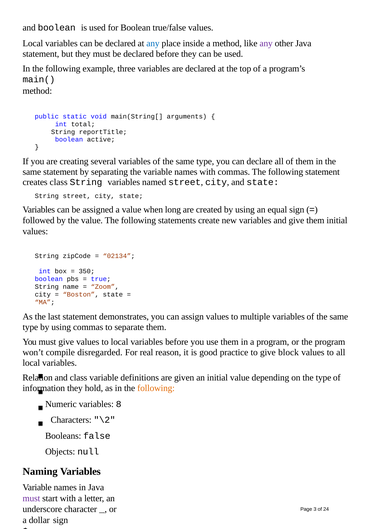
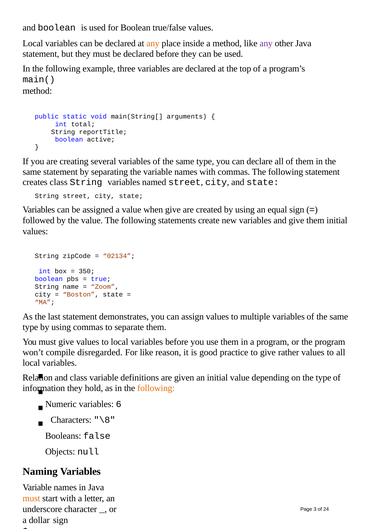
any colour: blue -> orange (153, 43)
when long: long -> give (173, 210)
For real: real -> like (147, 353)
block: block -> rather (289, 353)
8: 8 -> 6 (119, 404)
\2: \2 -> \8 (105, 420)
must colour: purple -> orange (31, 499)
